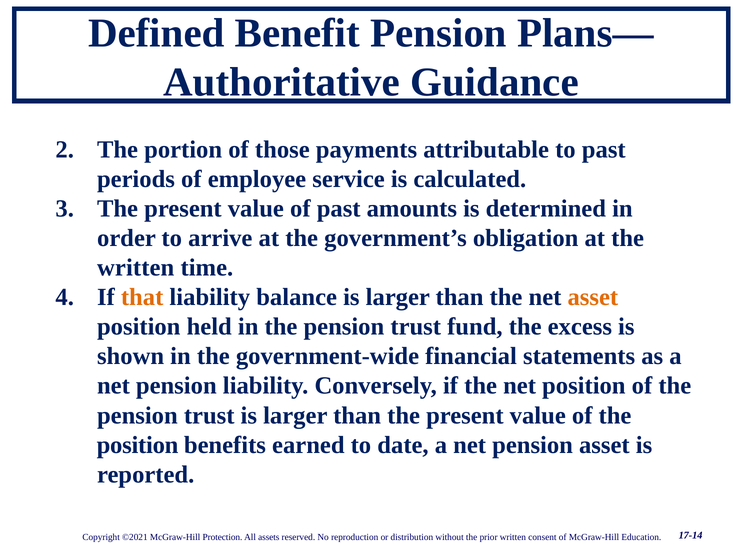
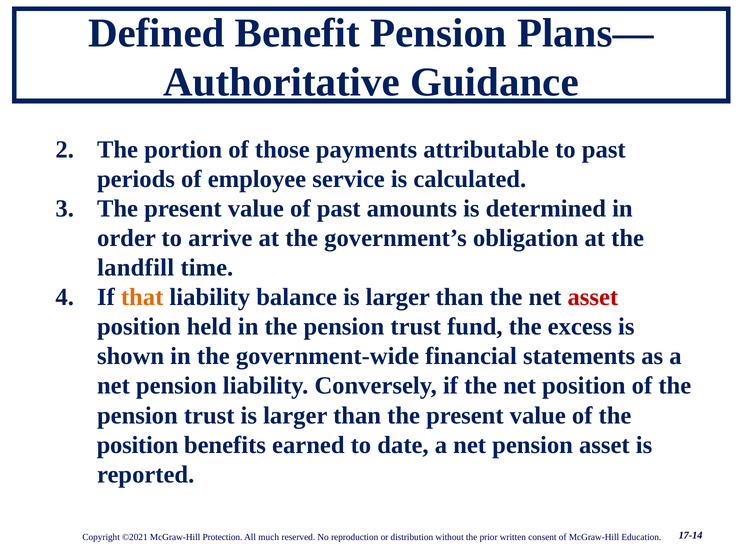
written: written -> landfill (136, 268)
asset colour: orange -> red (593, 297)
assets: assets -> much (269, 537)
